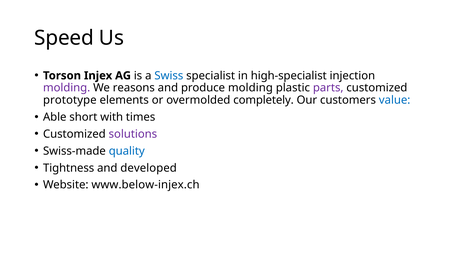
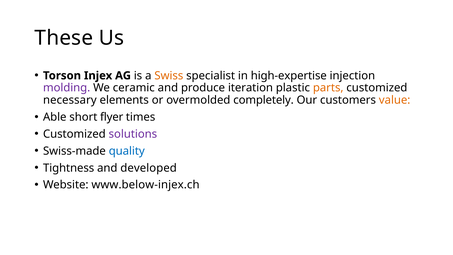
Speed: Speed -> These (64, 38)
Swiss colour: blue -> orange (169, 76)
high-specialist: high-specialist -> high-expertise (289, 76)
reasons: reasons -> ceramic (134, 88)
produce molding: molding -> iteration (250, 88)
parts colour: purple -> orange (328, 88)
prototype: prototype -> necessary (70, 100)
value colour: blue -> orange (395, 100)
with: with -> flyer (112, 117)
